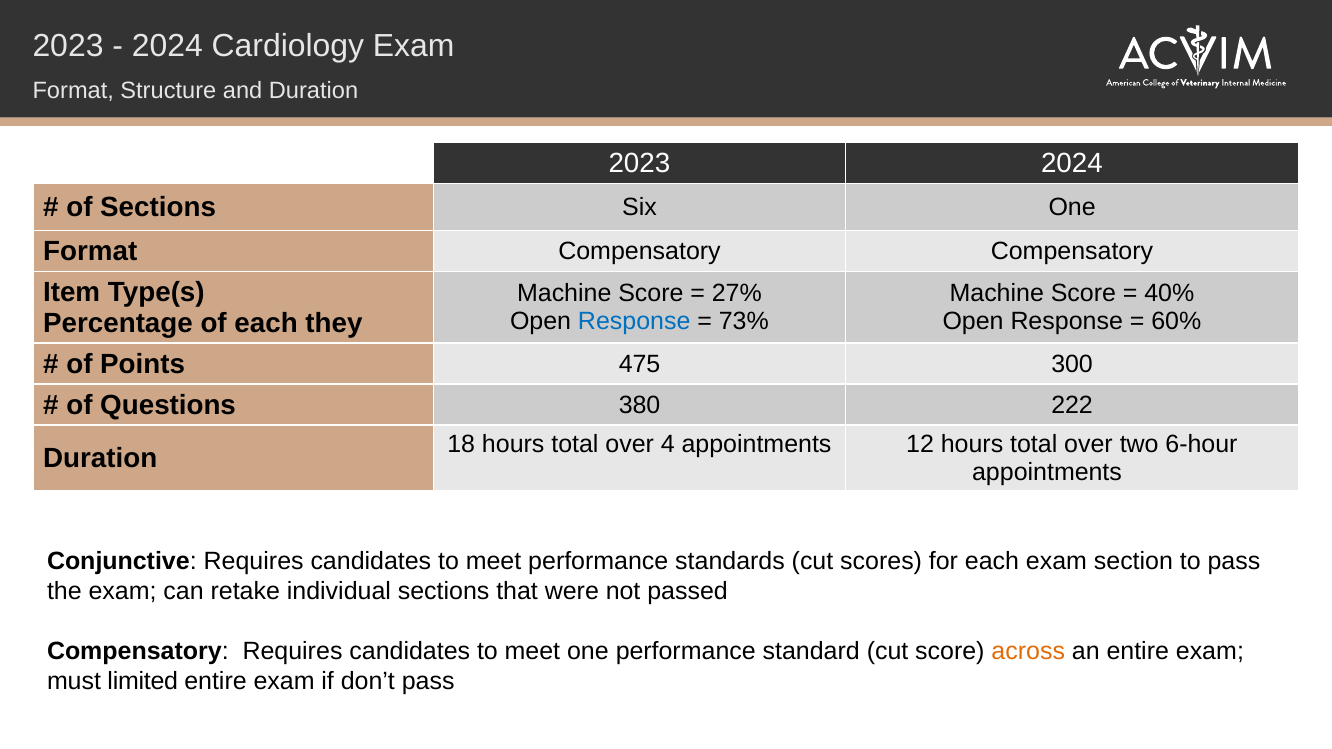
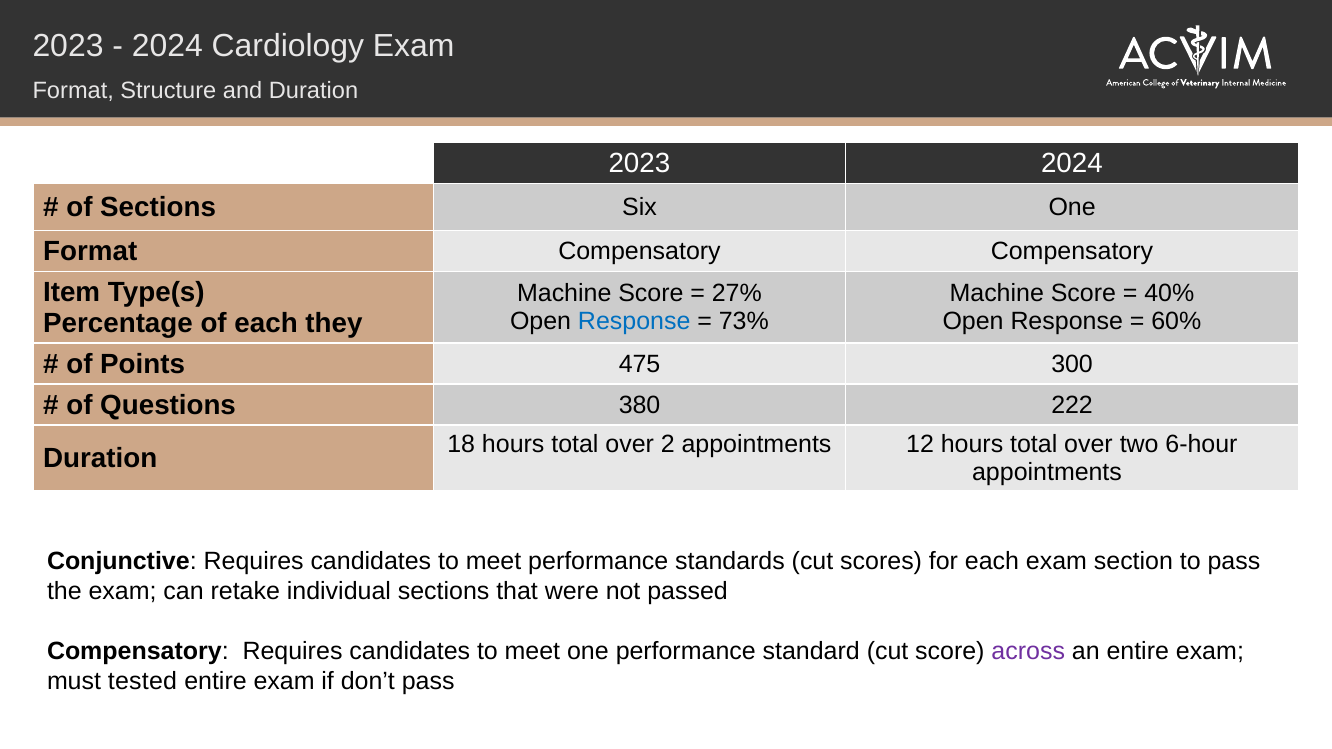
4: 4 -> 2 (668, 444)
across colour: orange -> purple (1028, 651)
limited: limited -> tested (143, 681)
